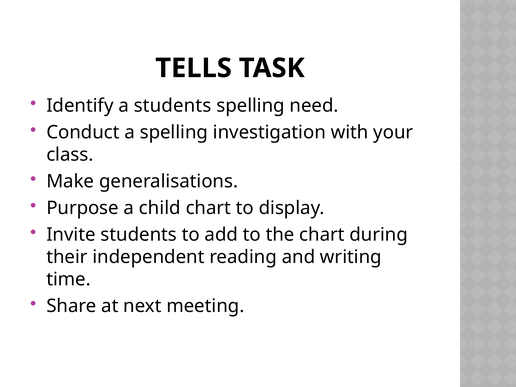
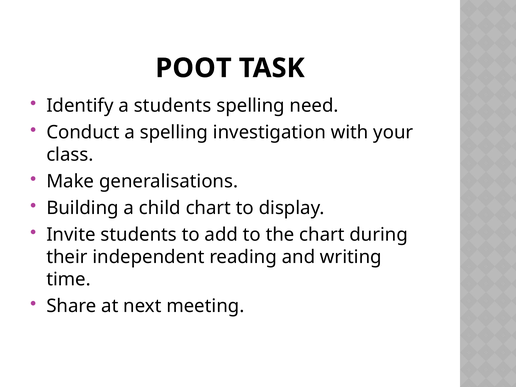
TELLS: TELLS -> POOT (193, 68)
Purpose: Purpose -> Building (83, 208)
